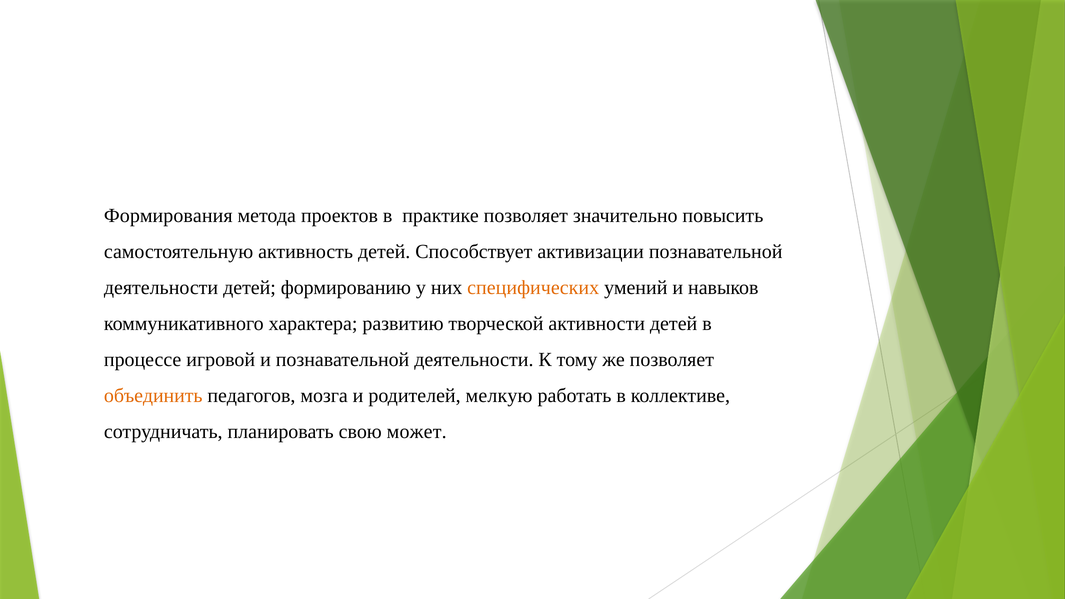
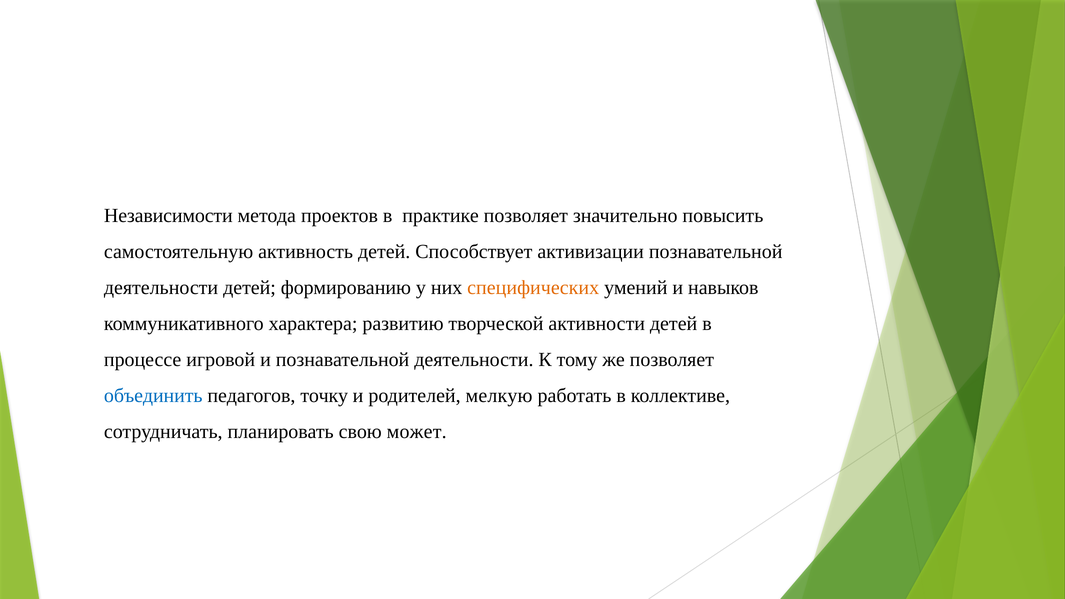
Формирования: Формирования -> Независимости (168, 216)
объединить colour: orange -> blue (153, 396)
мозга: мозга -> точку (324, 396)
